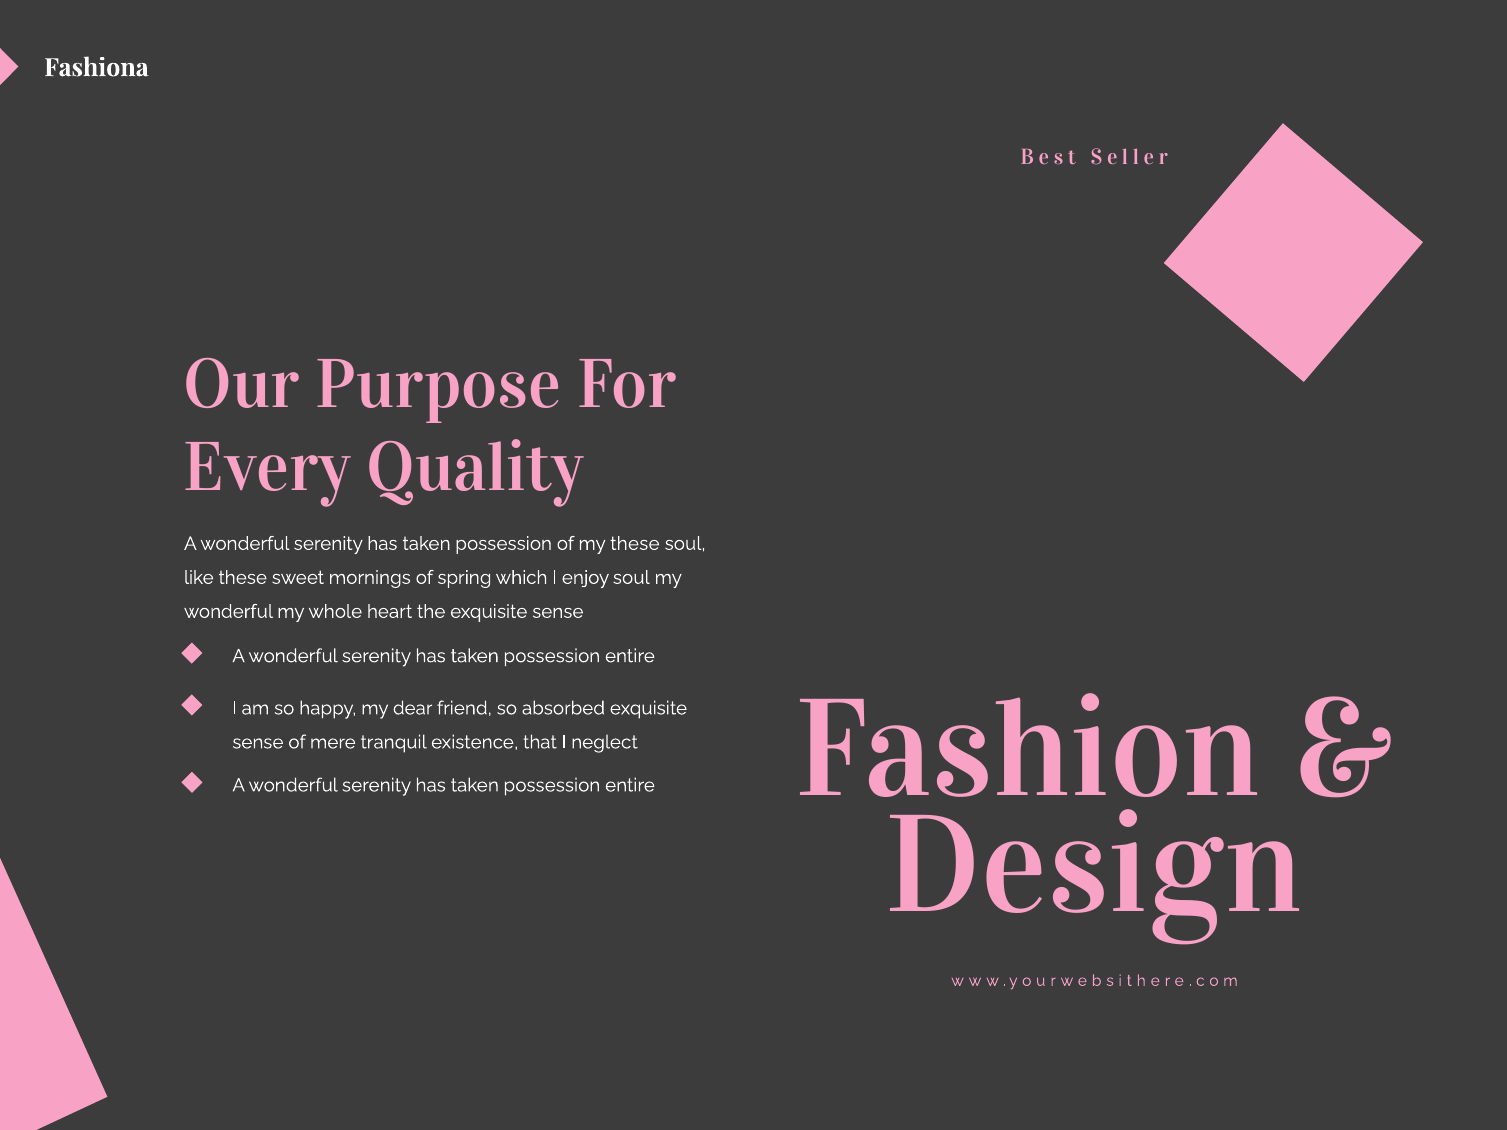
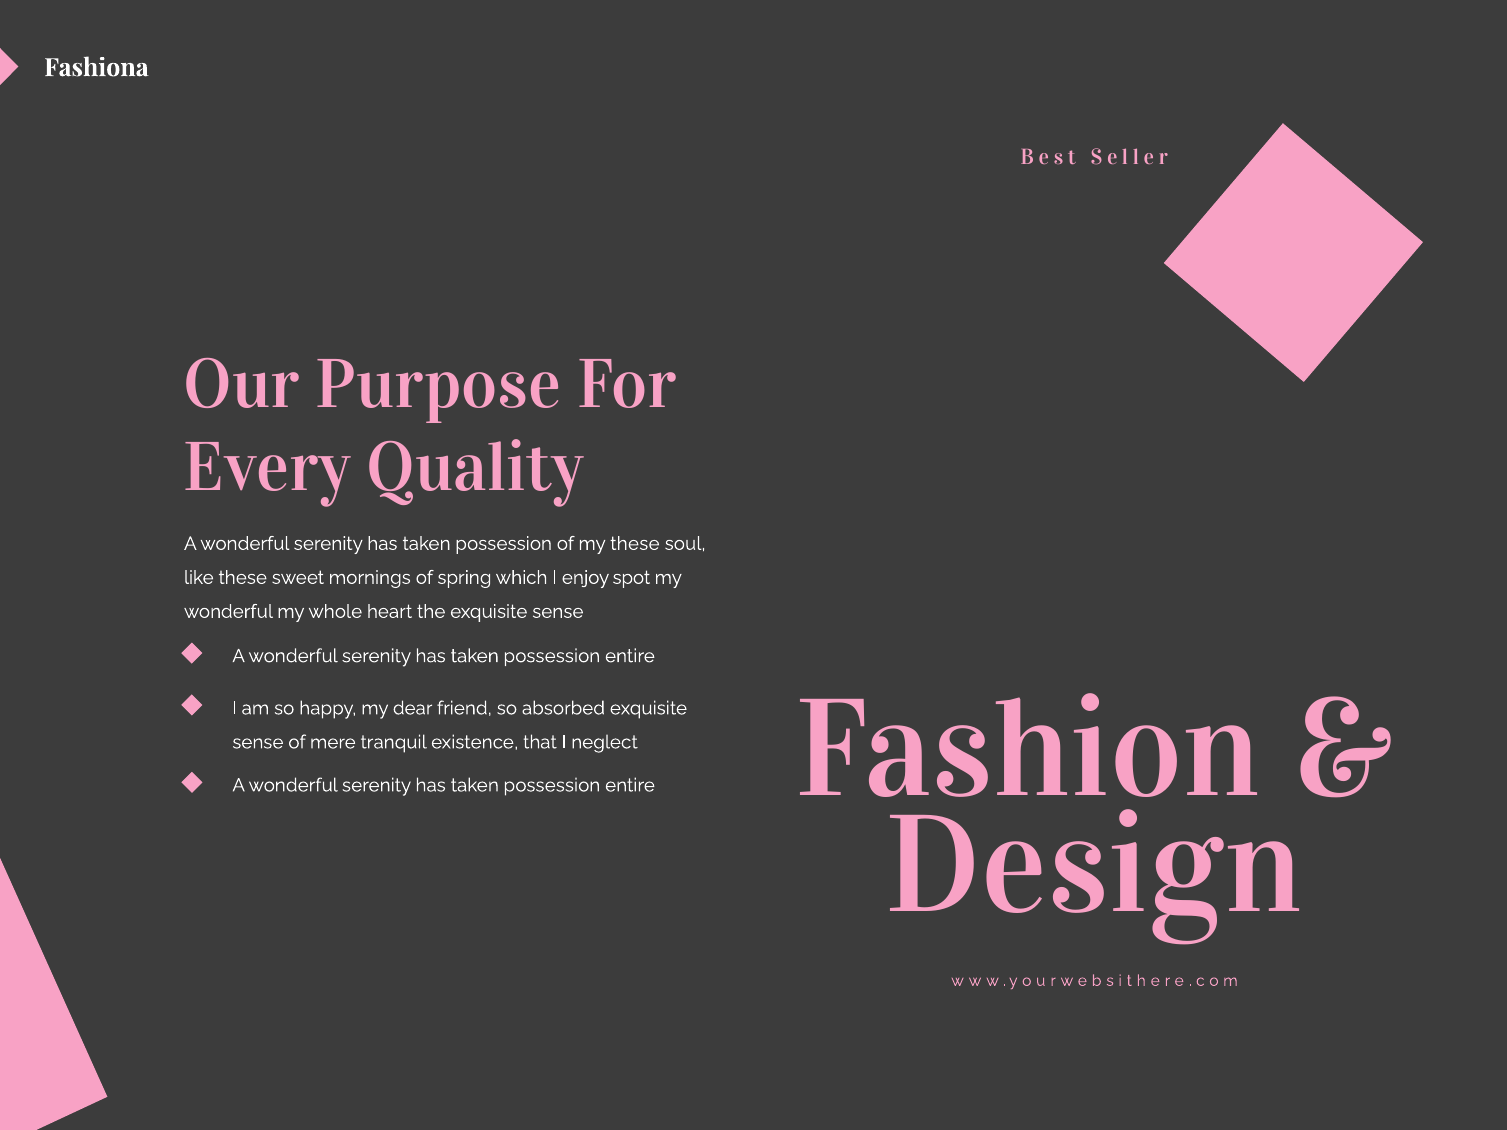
enjoy soul: soul -> spot (631, 578)
